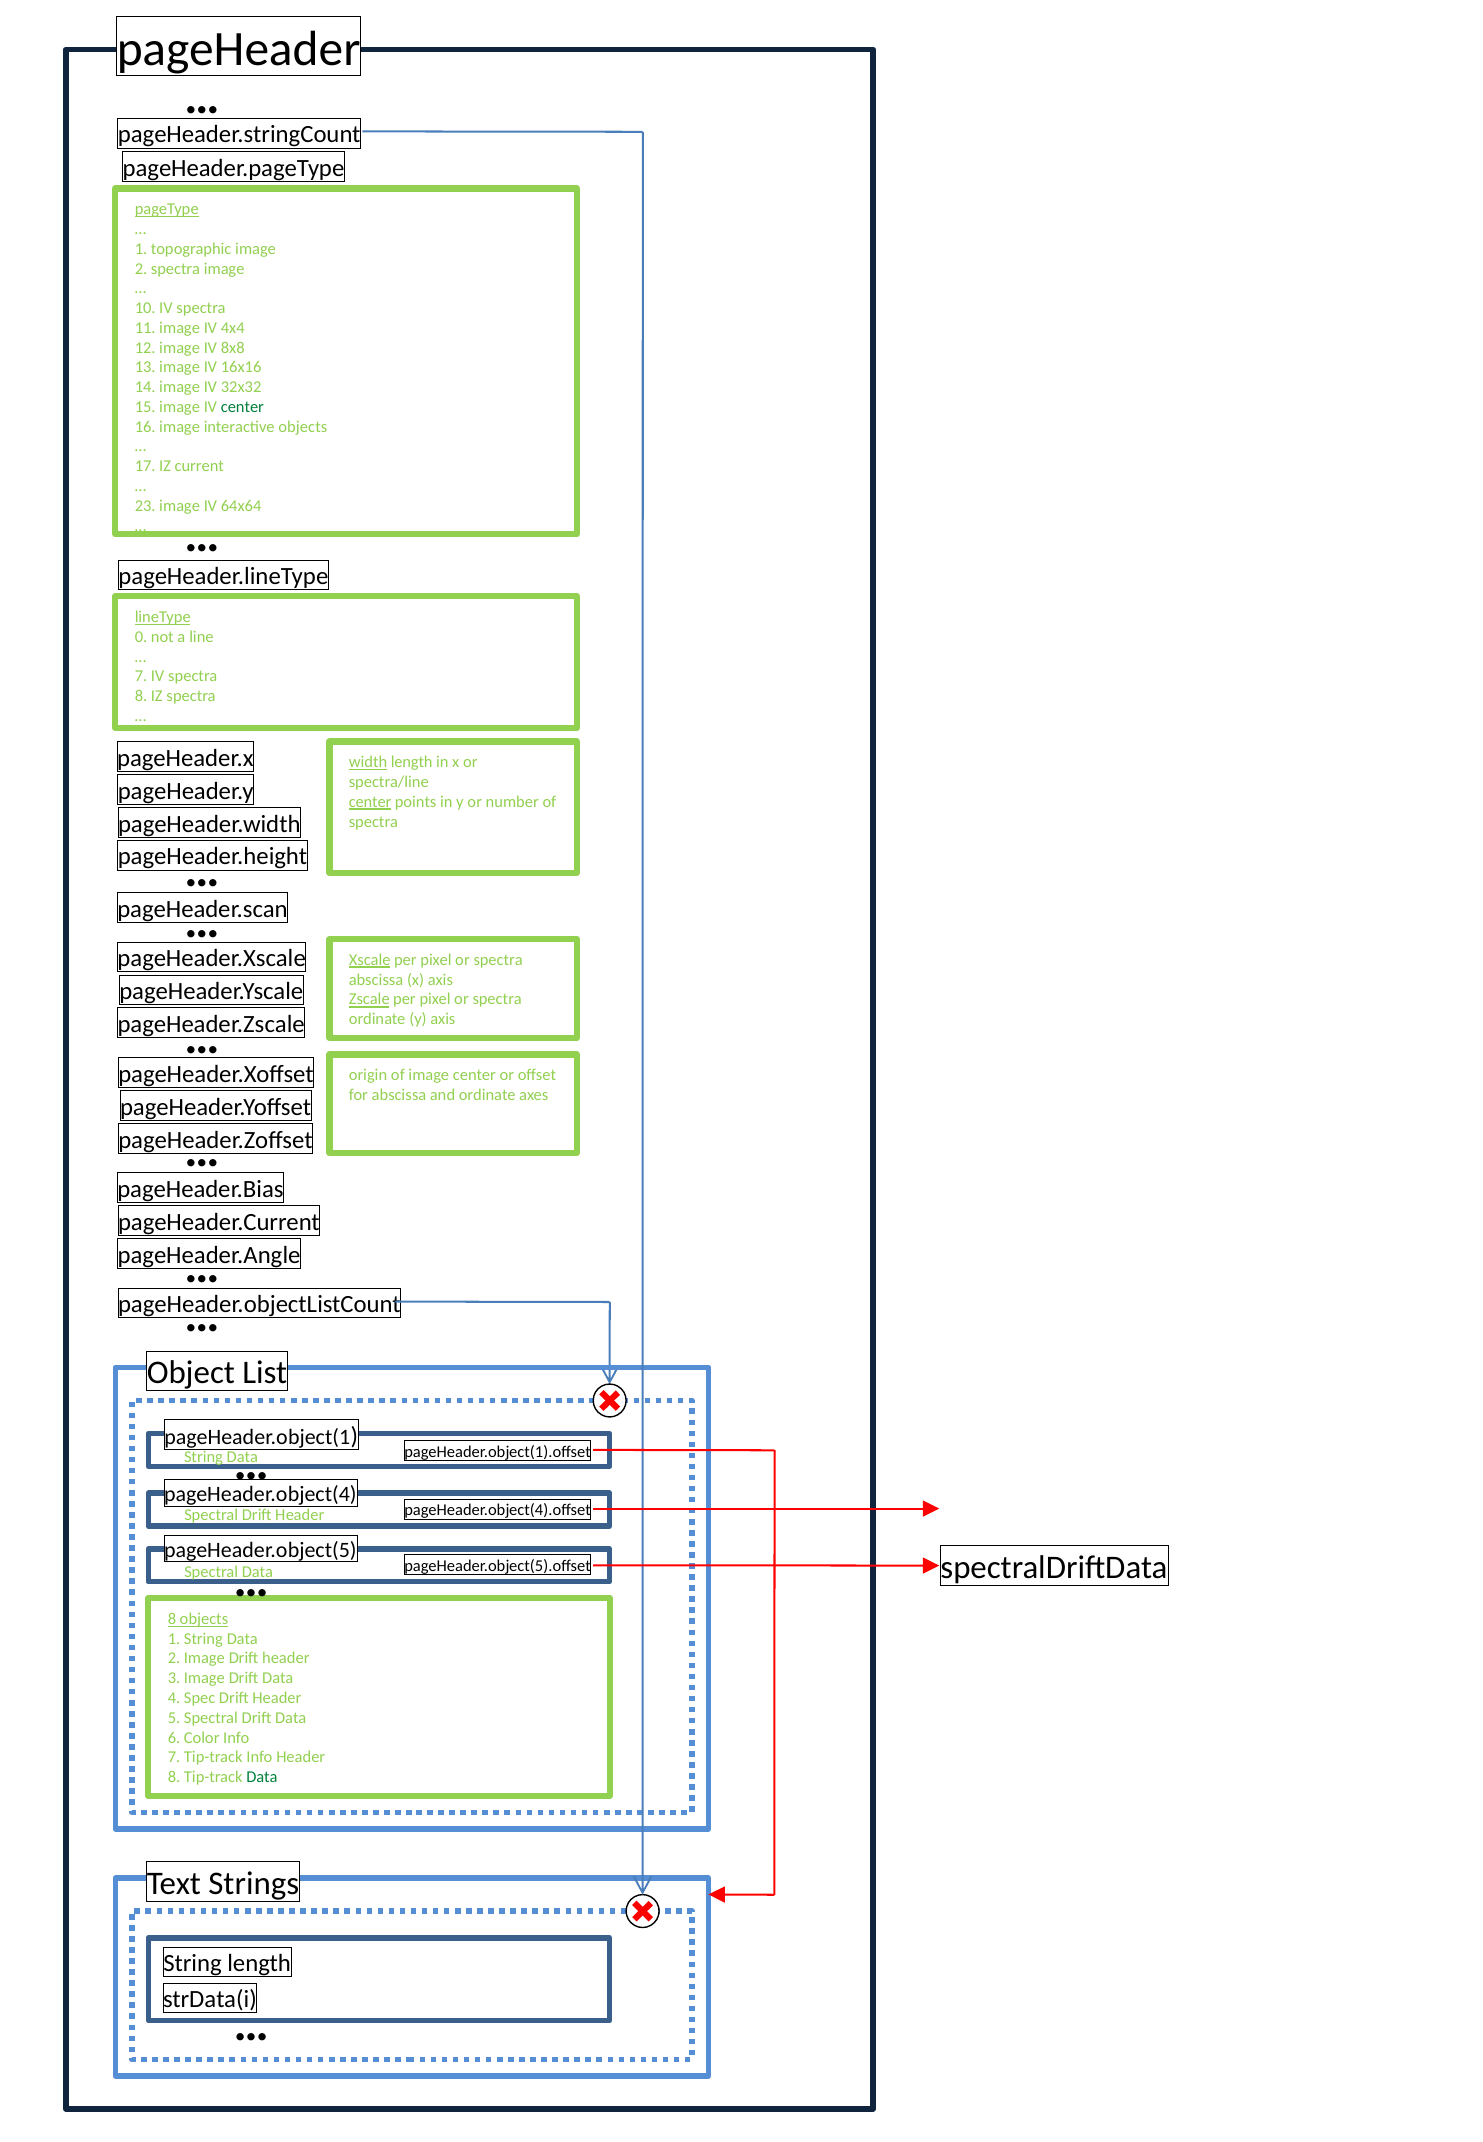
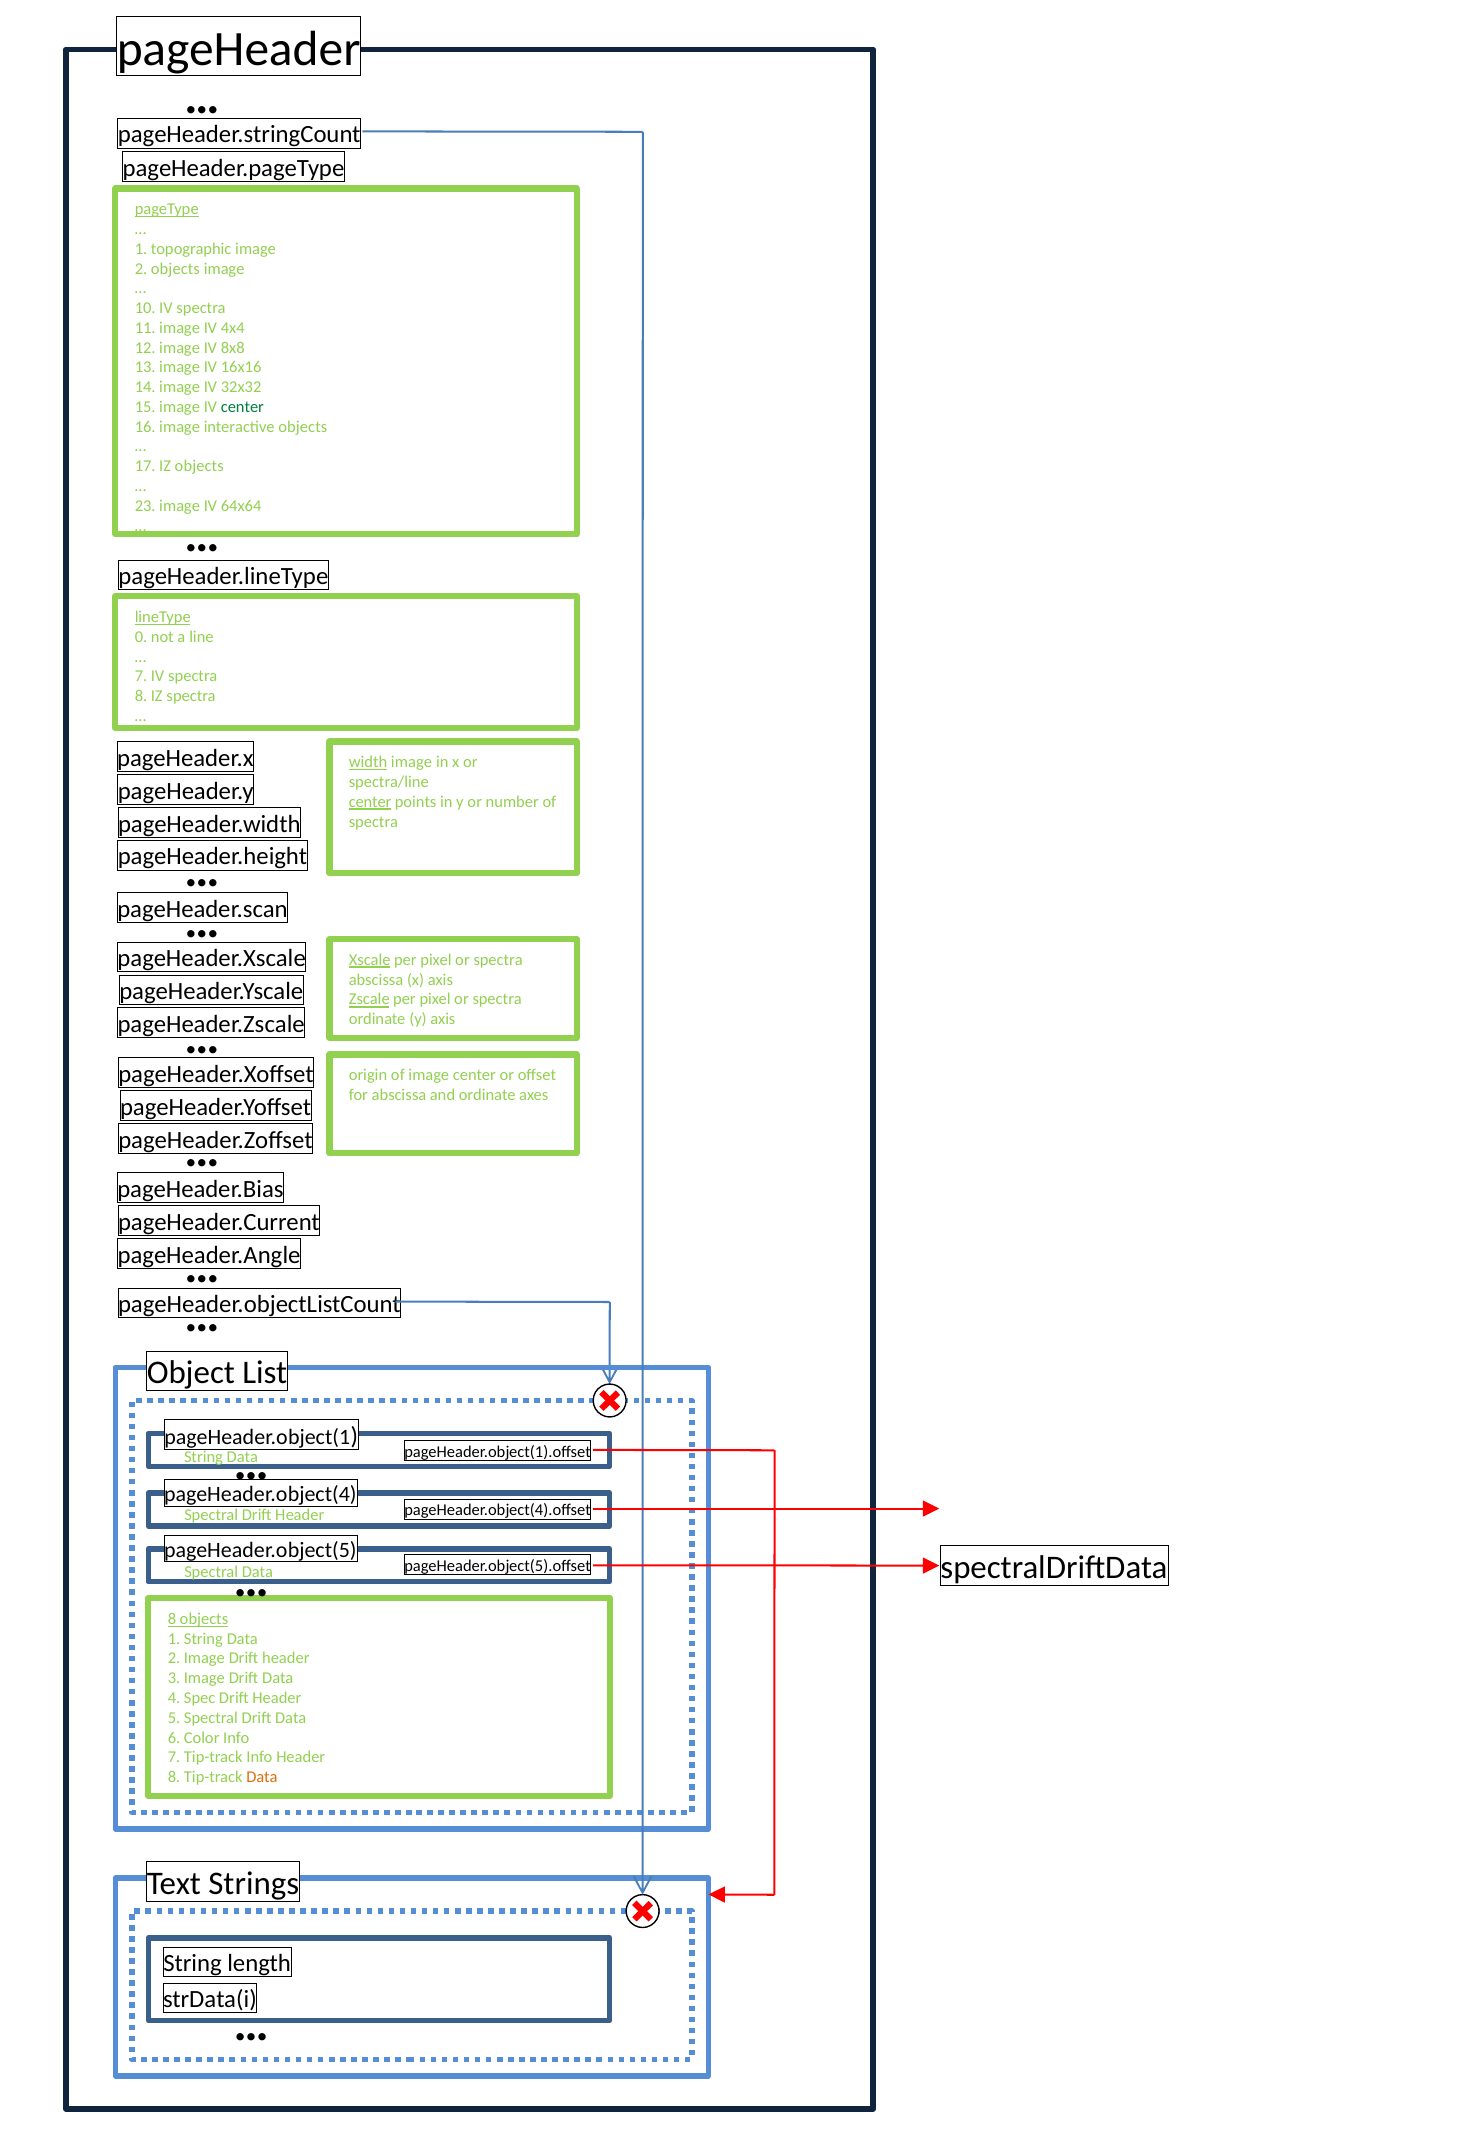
2 spectra: spectra -> objects (175, 269)
IZ current: current -> objects (199, 466)
width length: length -> image (412, 762)
Data colour: green -> orange (262, 1777)
